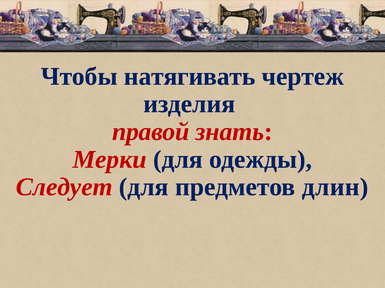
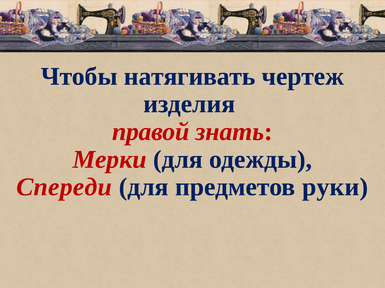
Следует: Следует -> Спереди (64, 187)
длин: длин -> руки (335, 187)
